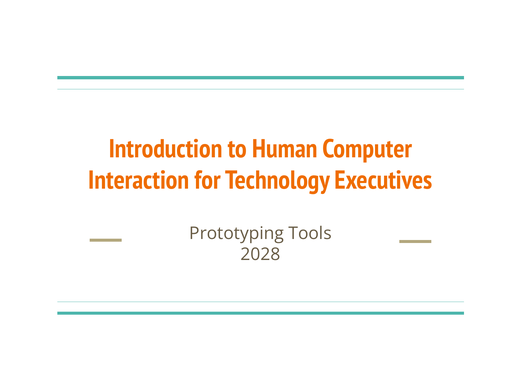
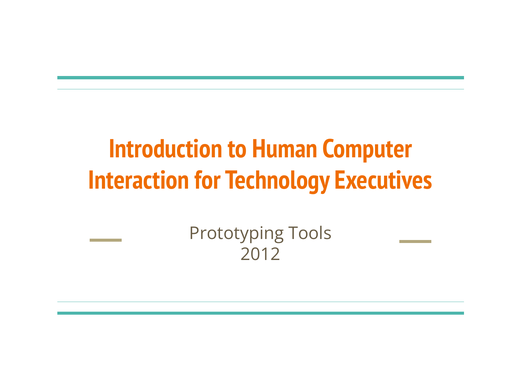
2028: 2028 -> 2012 (261, 254)
